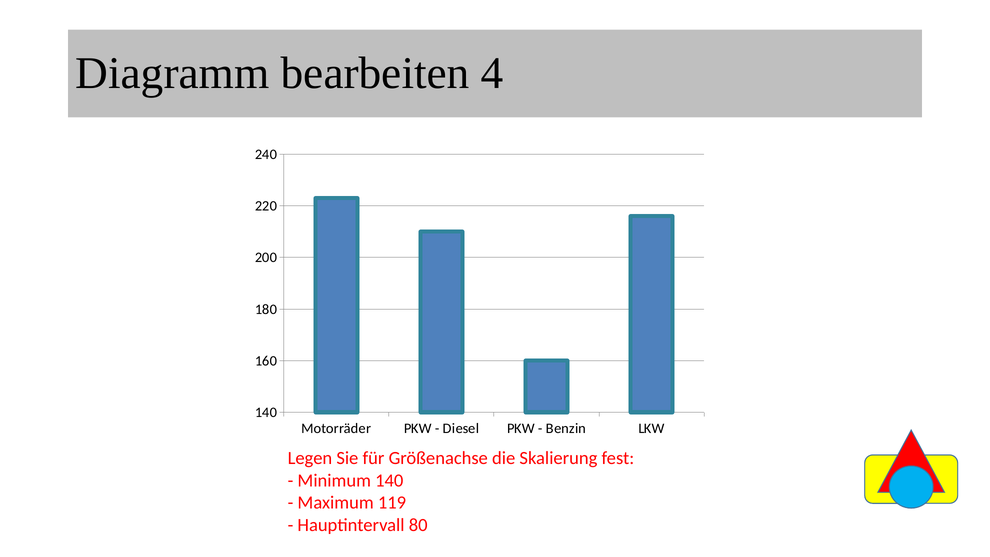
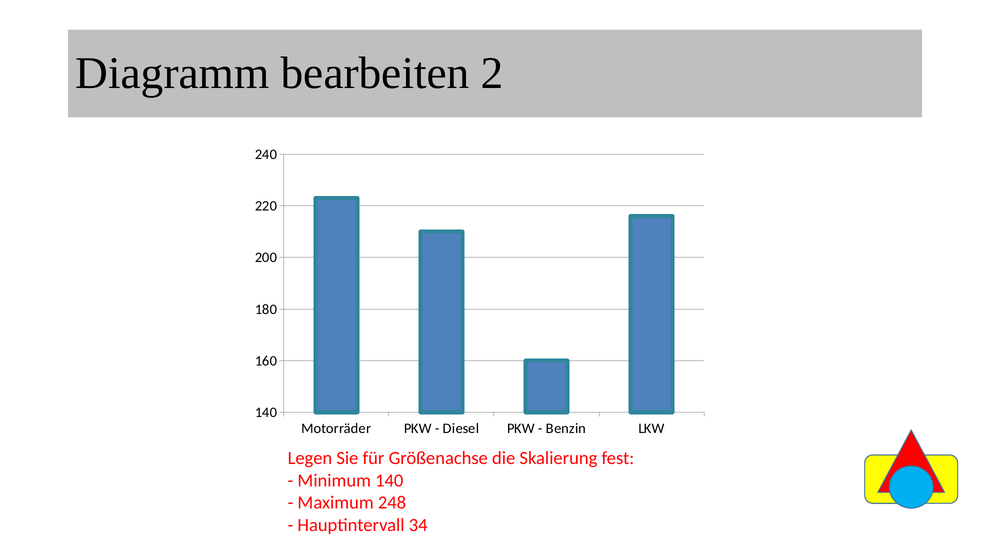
4: 4 -> 2 (492, 73)
119: 119 -> 248 (392, 503)
80: 80 -> 34 (418, 525)
